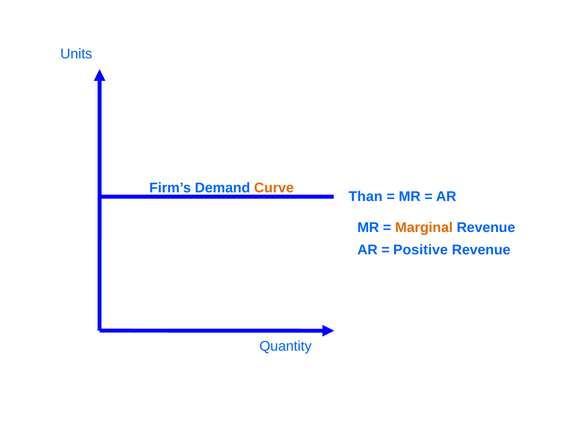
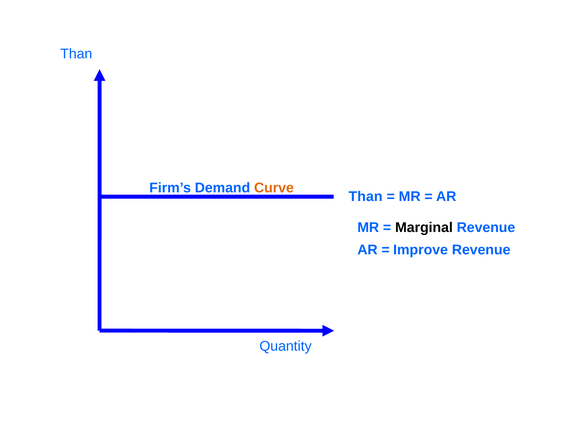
Units: Units -> Than (76, 54)
Marginal colour: orange -> black (424, 227)
Positive: Positive -> Improve (421, 249)
